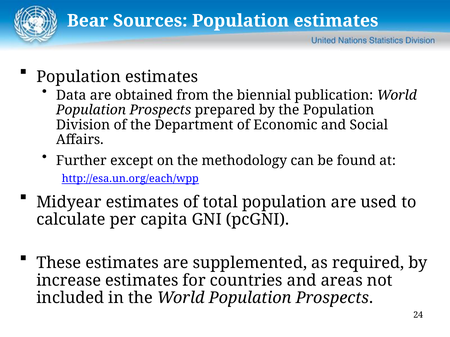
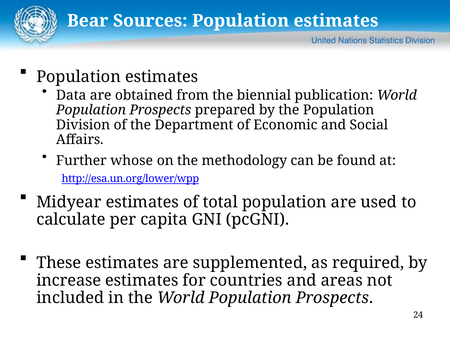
except: except -> whose (132, 161)
http://esa.un.org/each/wpp: http://esa.un.org/each/wpp -> http://esa.un.org/lower/wpp (130, 179)
